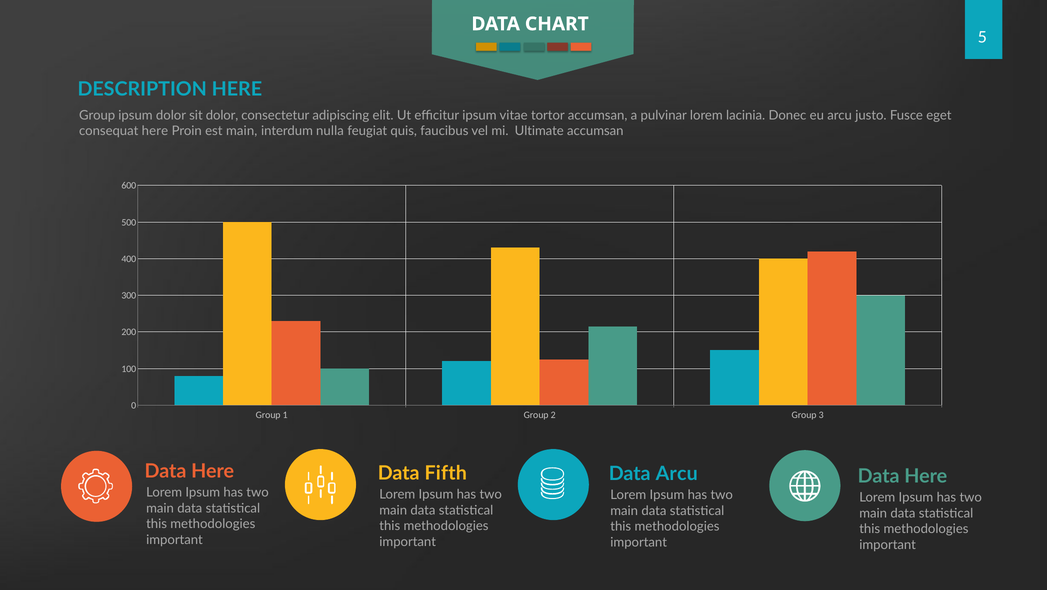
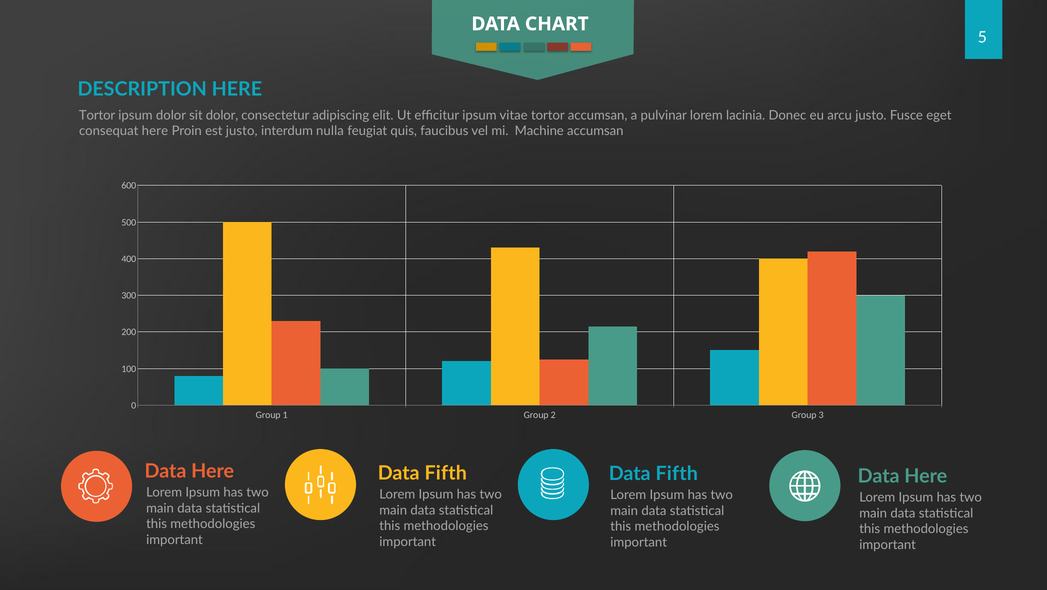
Group: Group -> Tortor (97, 115)
est main: main -> justo (242, 131)
Ultimate: Ultimate -> Machine (539, 131)
Arcu: Arcu -> Fifth (677, 474)
